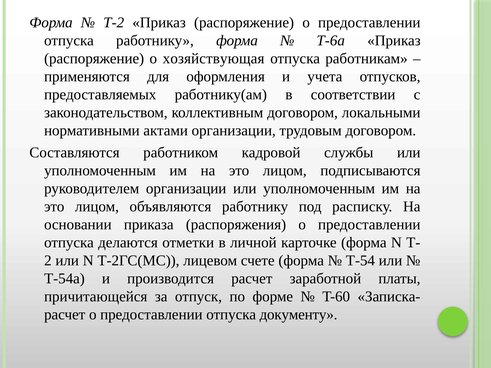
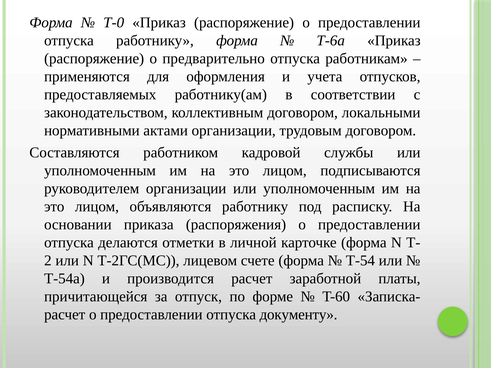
Т-2: Т-2 -> Т-0 (114, 23)
хозяйствующая: хозяйствующая -> предварительно (214, 59)
